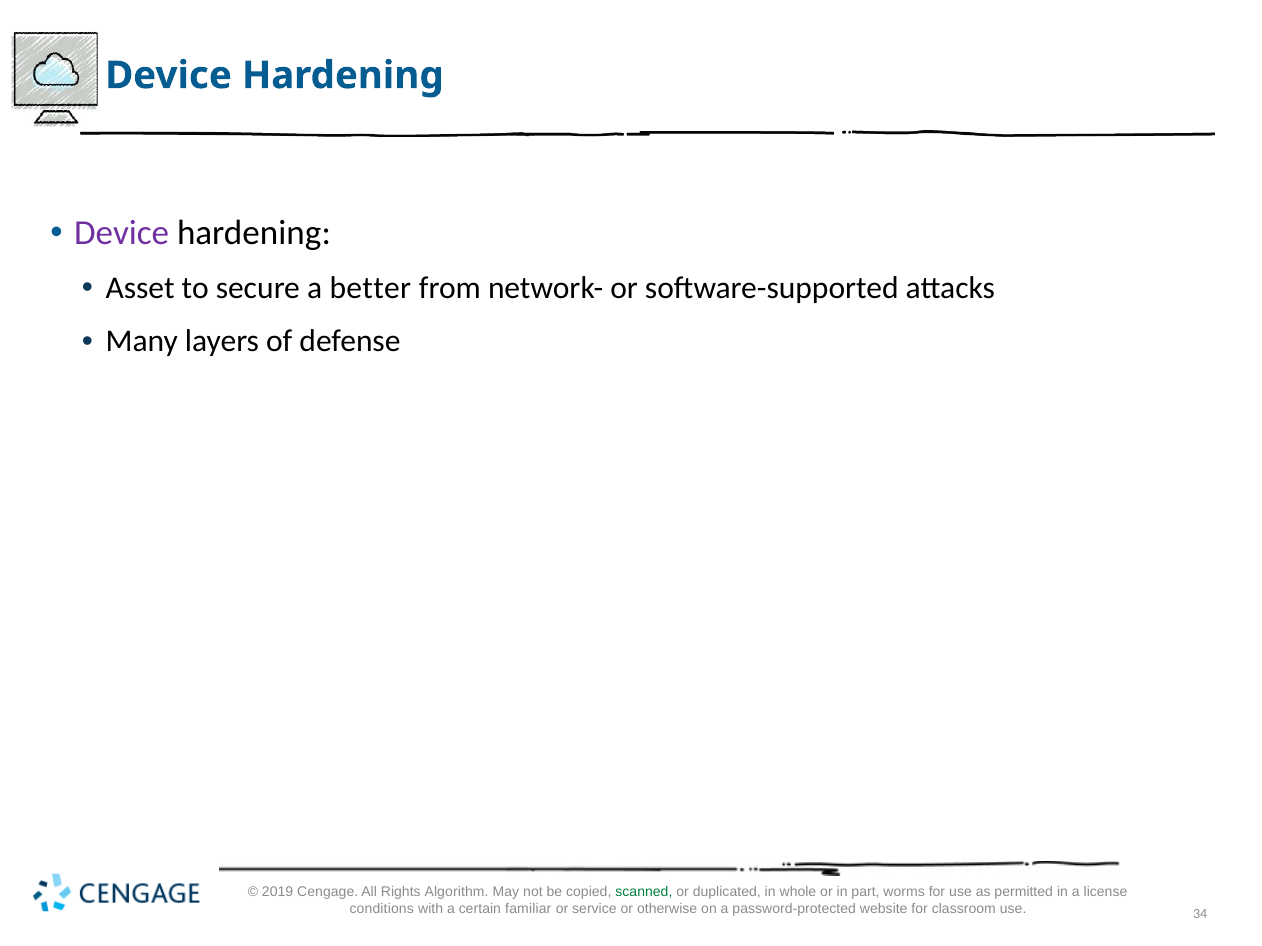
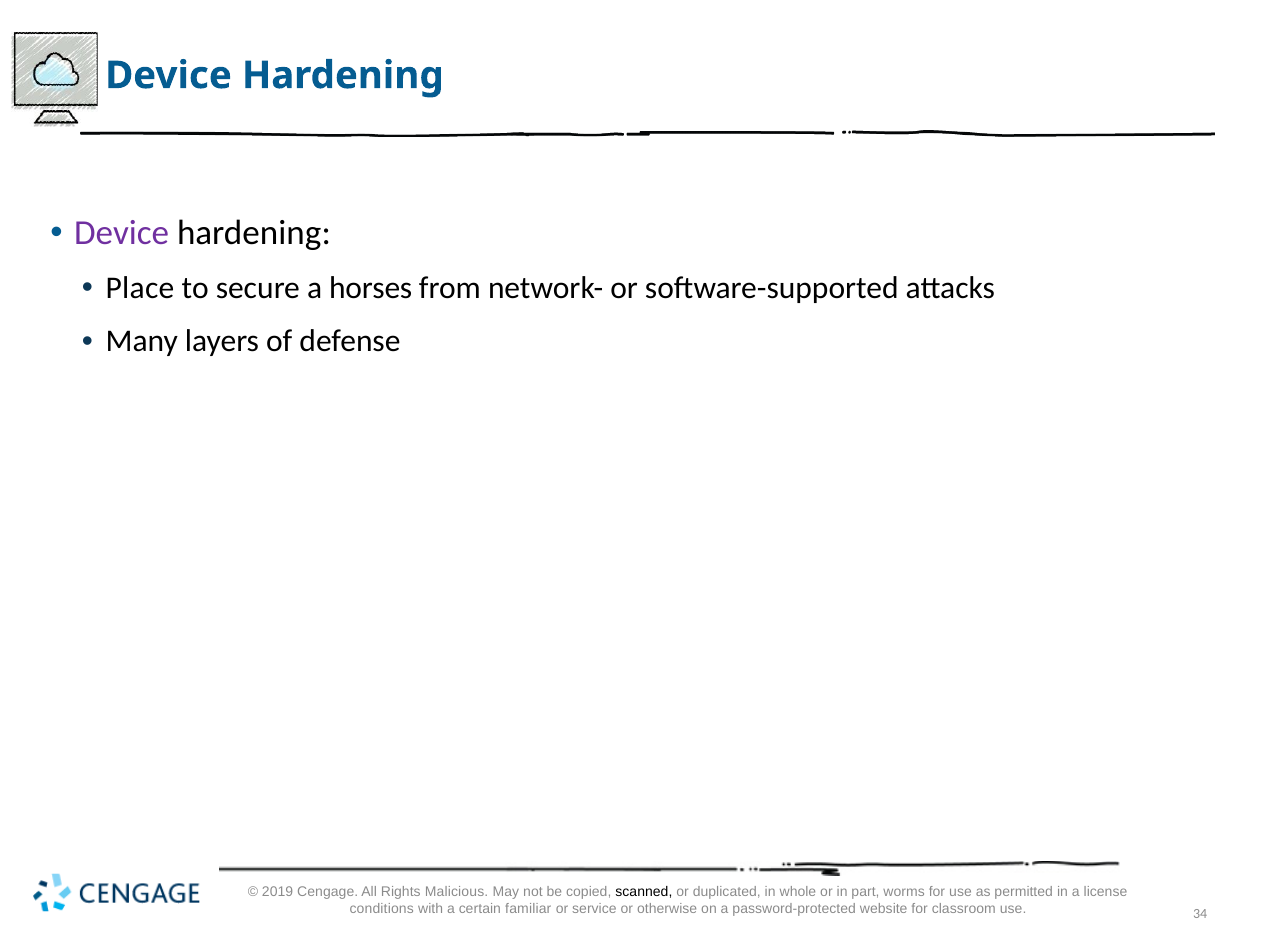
Asset: Asset -> Place (140, 288)
better: better -> horses (371, 288)
Algorithm: Algorithm -> Malicious (457, 893)
scanned colour: green -> black (644, 893)
